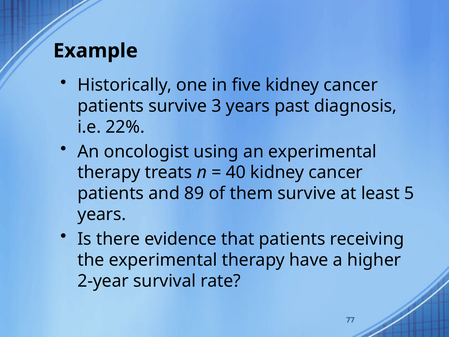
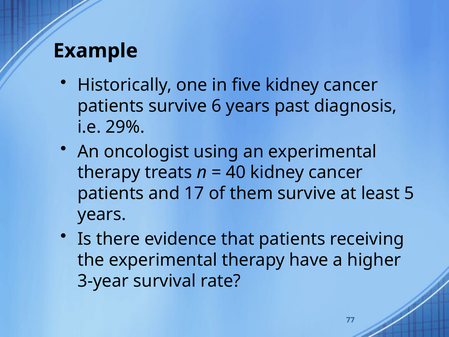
3: 3 -> 6 (216, 106)
22%: 22% -> 29% (125, 127)
89: 89 -> 17 (194, 193)
2-year: 2-year -> 3-year (103, 281)
